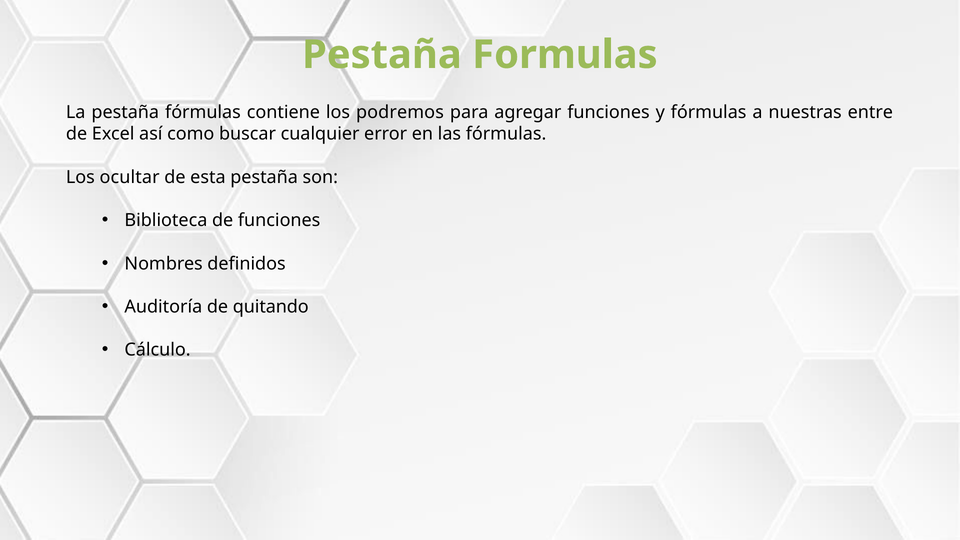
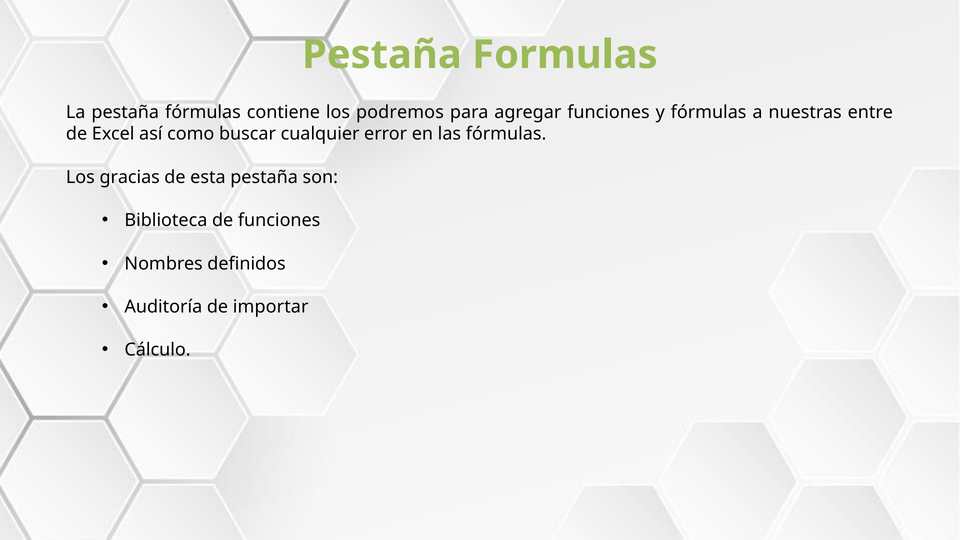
ocultar: ocultar -> gracias (130, 177)
quitando: quitando -> importar (271, 307)
